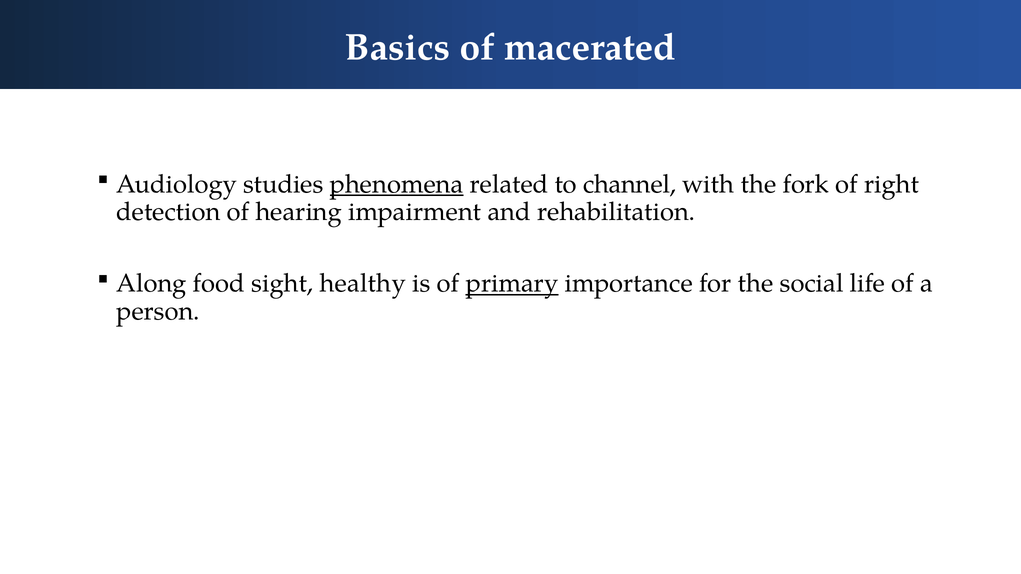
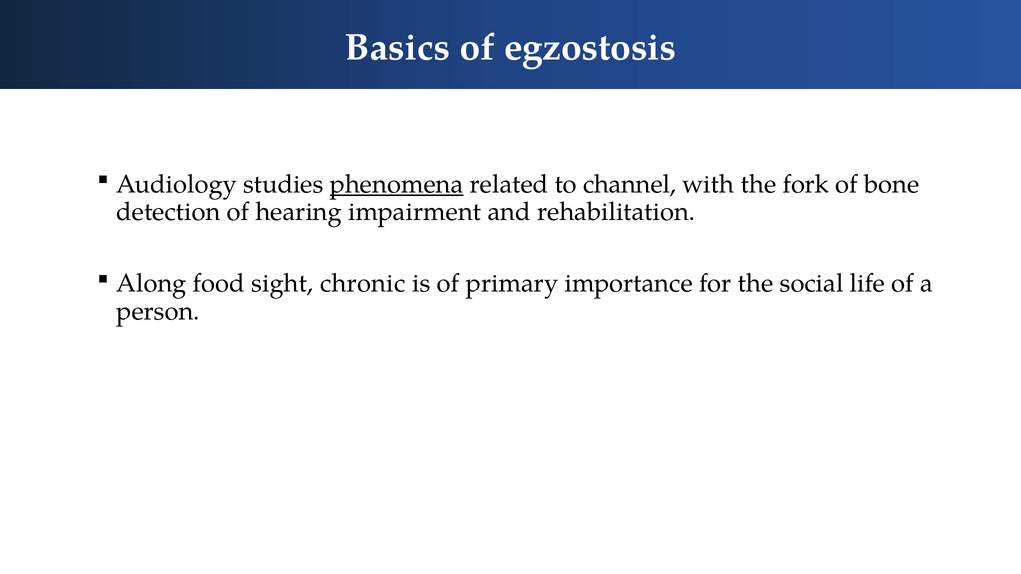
macerated: macerated -> egzostosis (590, 47)
right: right -> bone (892, 184)
healthy: healthy -> chronic (363, 284)
primary underline: present -> none (512, 284)
